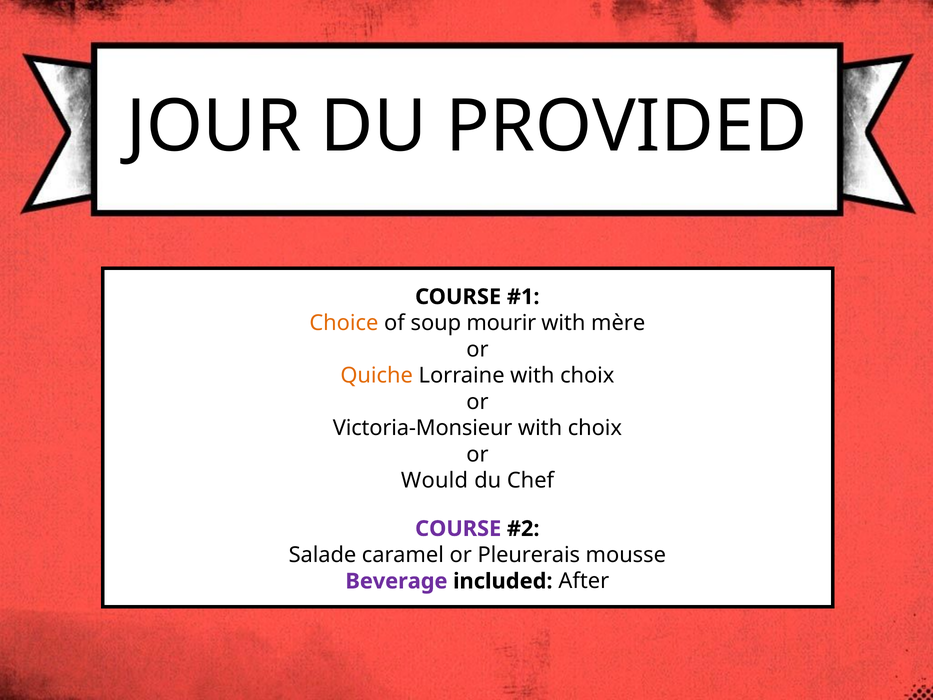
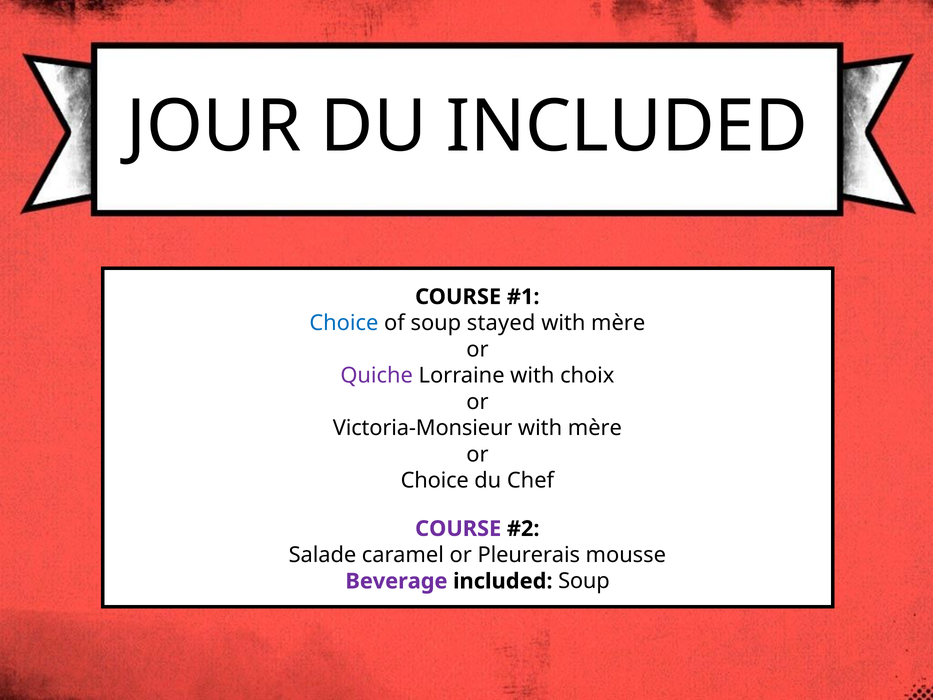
DU PROVIDED: PROVIDED -> INCLUDED (627, 126)
Choice colour: orange -> blue (344, 323)
mourir: mourir -> stayed (501, 323)
Quiche colour: orange -> purple (377, 375)
choix: choix -> mère (595, 428)
Would: Would -> Choice (435, 480)
included After: After -> Soup (584, 581)
